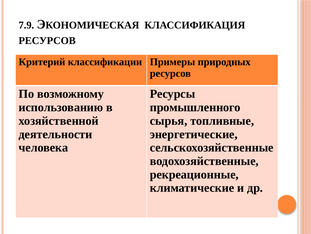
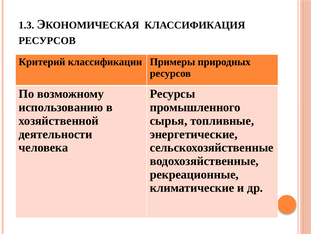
7.9: 7.9 -> 1.3 (26, 25)
